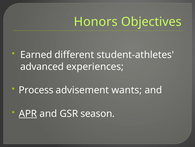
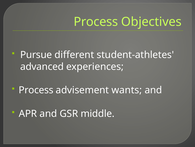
Honors: Honors -> Process (96, 22)
Earned: Earned -> Pursue (36, 55)
APR underline: present -> none (28, 113)
season: season -> middle (98, 113)
